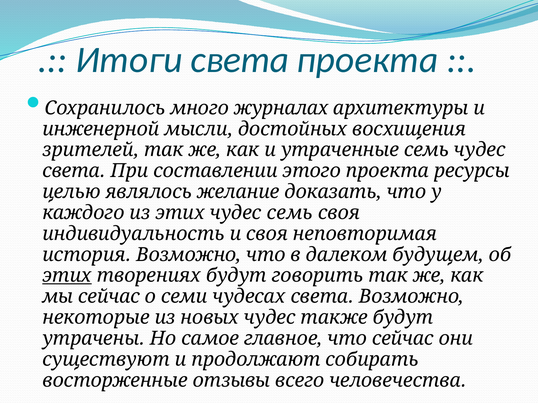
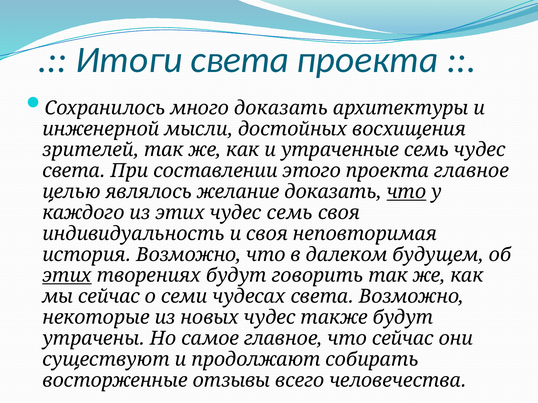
много журналах: журналах -> доказать (281, 108)
проекта ресурсы: ресурсы -> главное (472, 171)
что underline: none -> present (406, 192)
